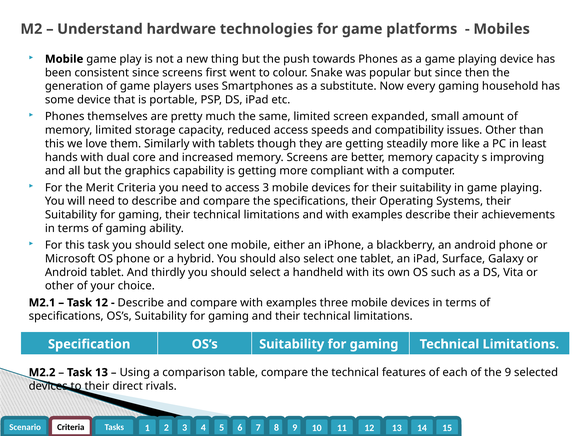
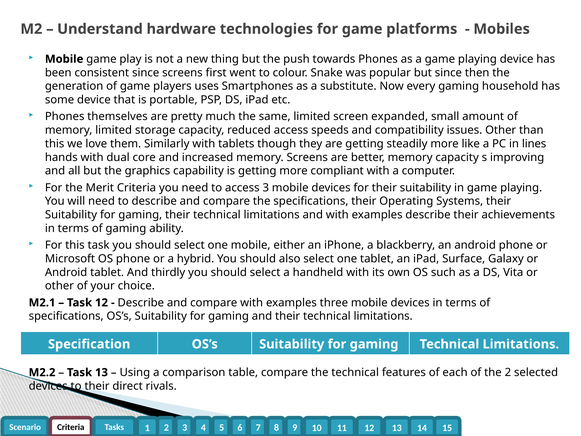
least: least -> lines (534, 144)
the 9: 9 -> 2 (508, 372)
